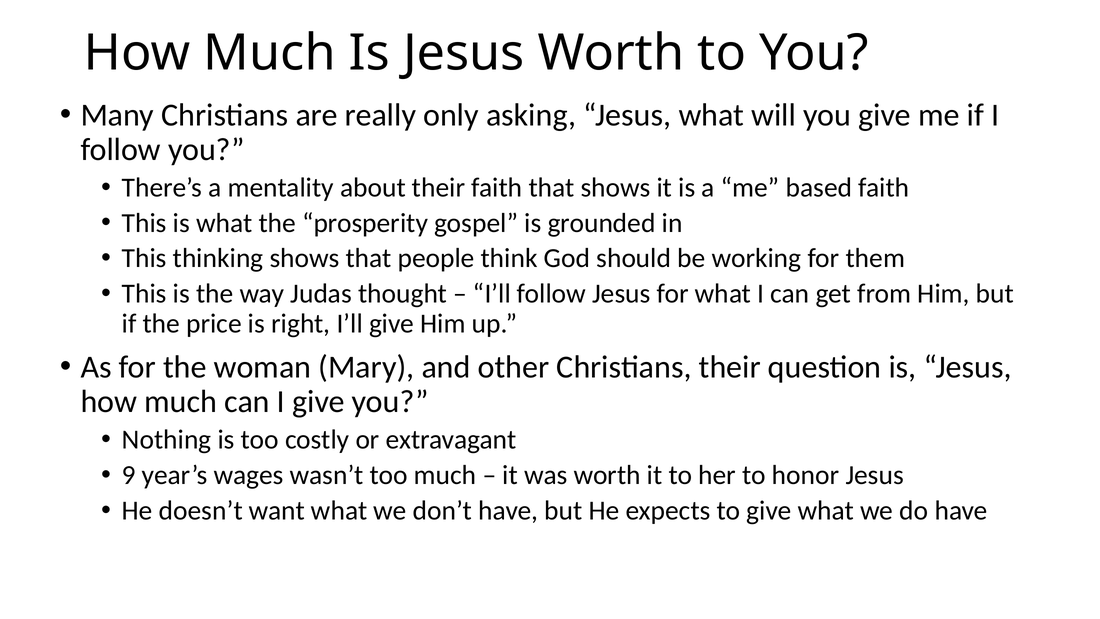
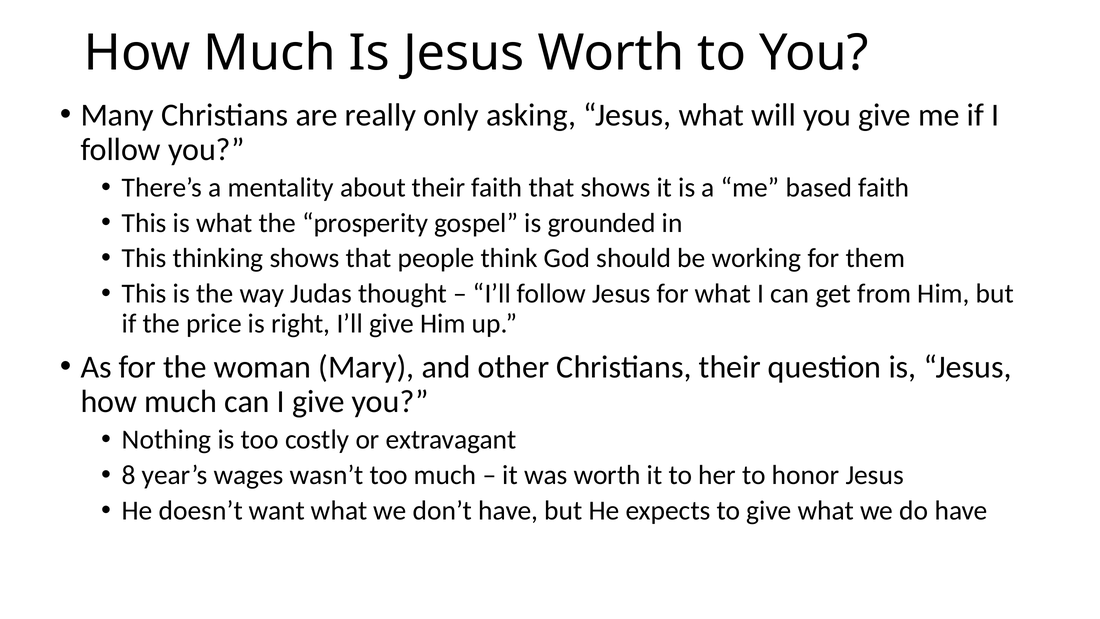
9: 9 -> 8 (129, 475)
